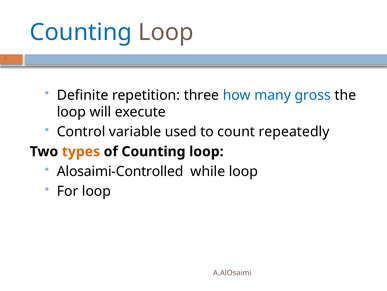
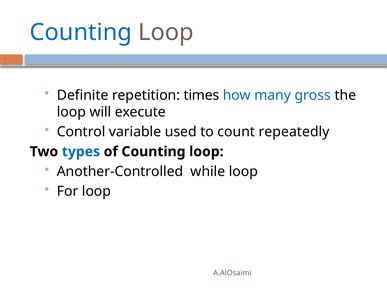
three: three -> times (201, 95)
types colour: orange -> blue (81, 151)
Alosaimi-Controlled: Alosaimi-Controlled -> Another-Controlled (120, 171)
